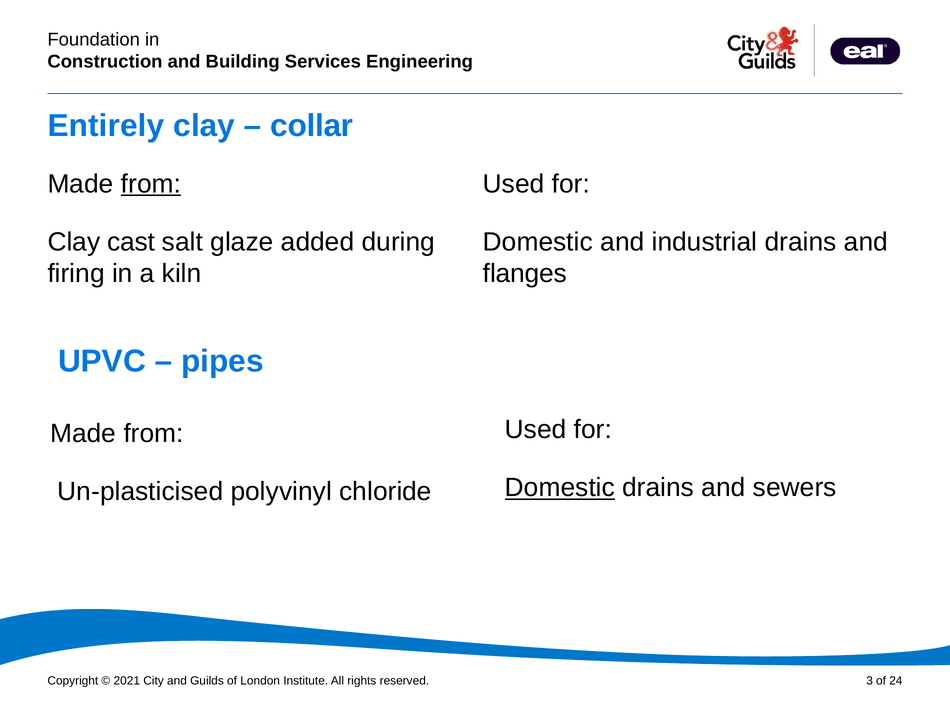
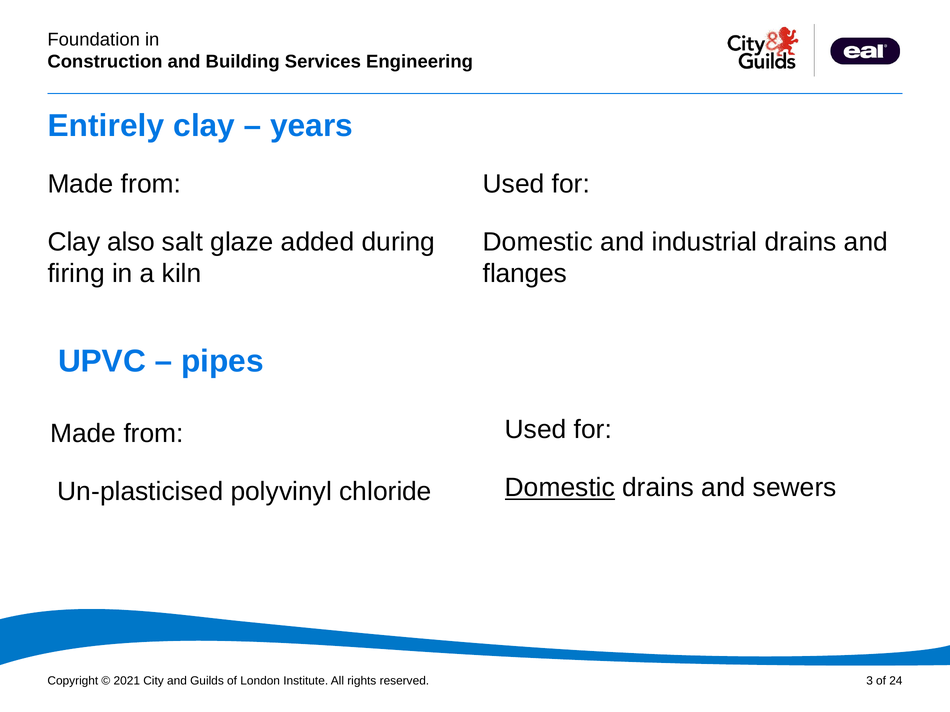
collar: collar -> years (312, 126)
from underline: present -> none (151, 184)
cast: cast -> also (131, 242)
